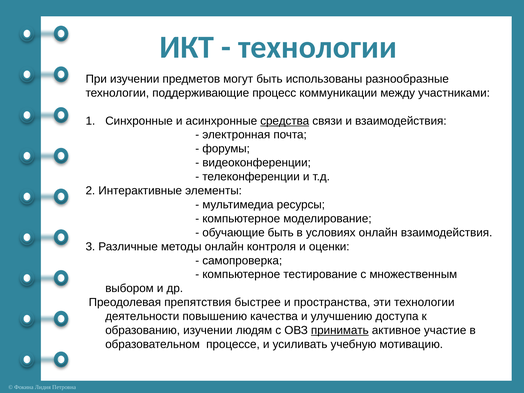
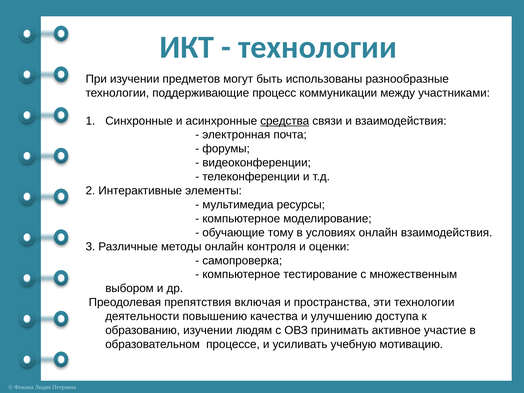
обучающие быть: быть -> тому (281, 233)
быстрее: быстрее -> включая (258, 302)
принимать underline: present -> none (340, 330)
